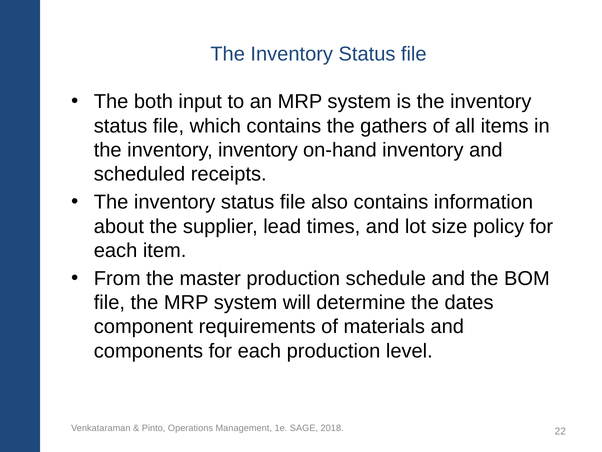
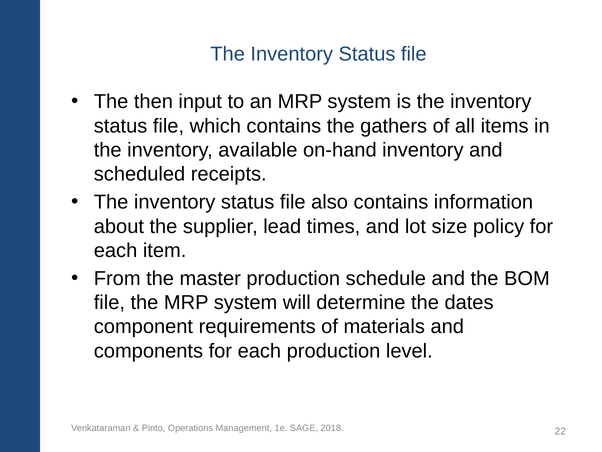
both: both -> then (153, 102)
inventory inventory: inventory -> available (258, 150)
